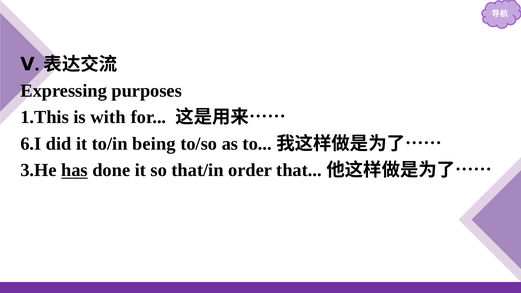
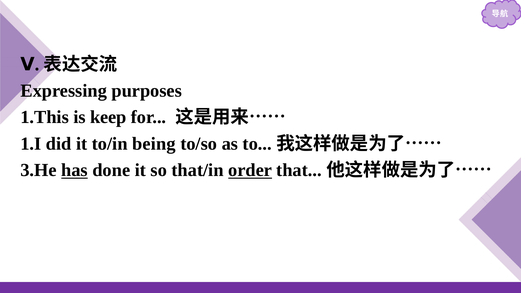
with: with -> keep (108, 117)
6.I: 6.I -> 1.I (31, 144)
order underline: none -> present (250, 170)
